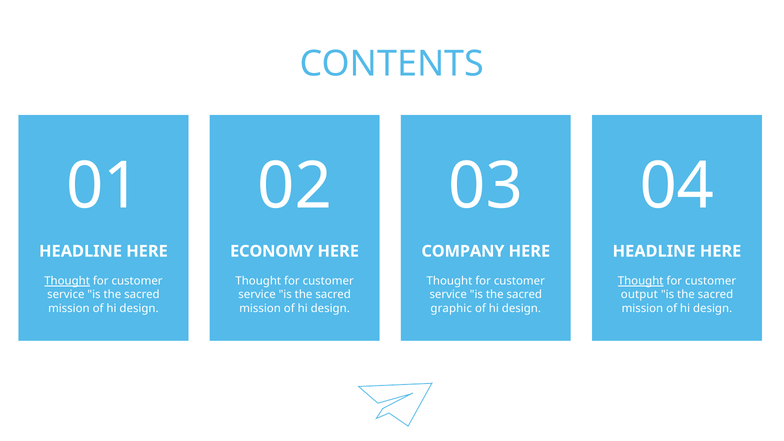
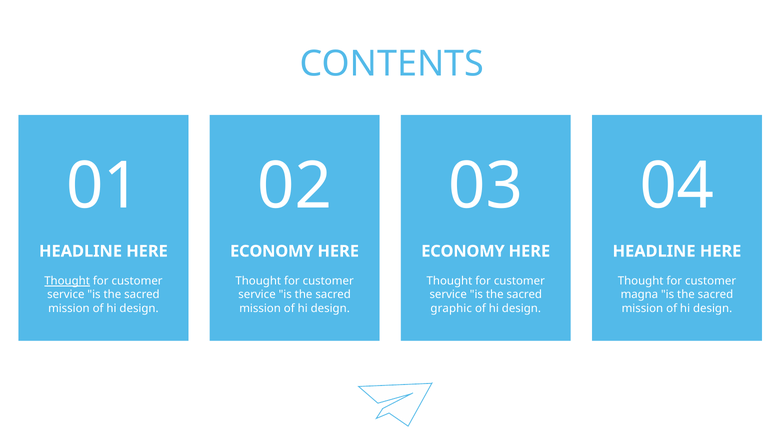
COMPANY: COMPANY -> ECONOMY (463, 251)
Thought underline: present -> none (641, 281)
output: output -> magna (639, 295)
